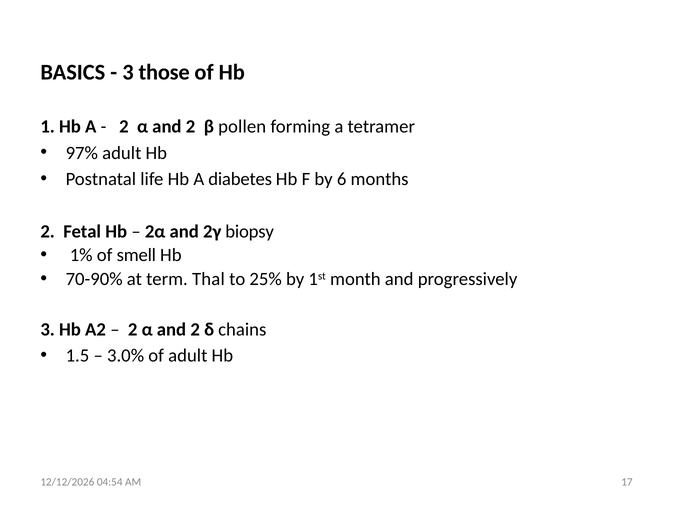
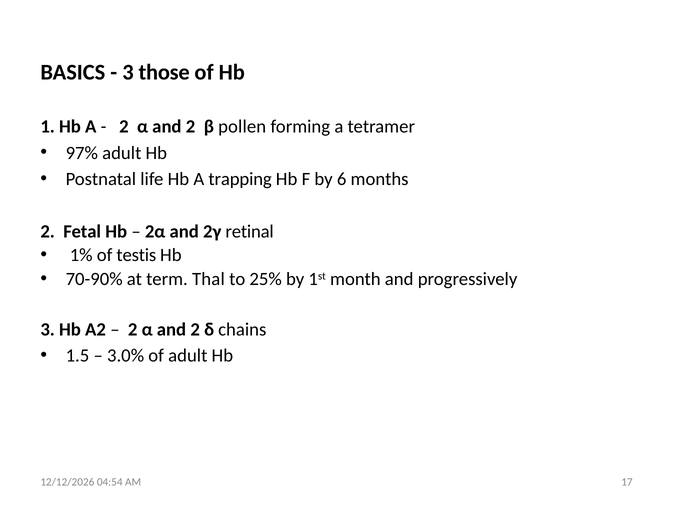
diabetes: diabetes -> trapping (240, 179)
biopsy: biopsy -> retinal (250, 231)
smell: smell -> testis (136, 255)
